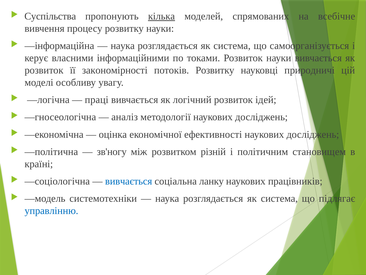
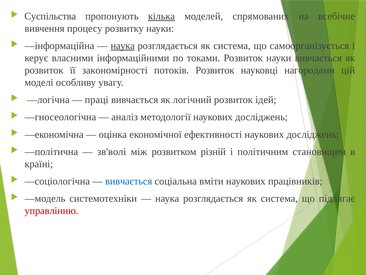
наука underline: none -> present (123, 46)
потоків Розвитку: Розвитку -> Розвиток (215, 70)
природничі: природничі -> нагородами (310, 70)
зв'ногу: зв'ногу -> зв'волі (112, 151)
ланку: ланку -> вміти (211, 181)
управлінню colour: blue -> red (51, 210)
